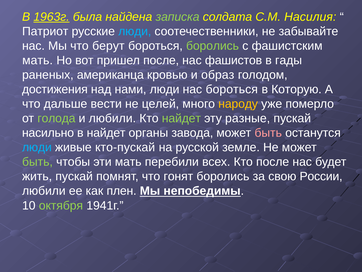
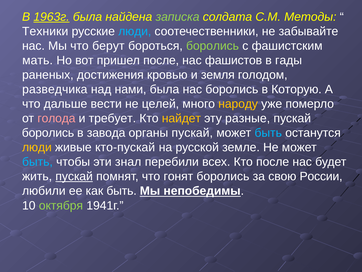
Насилия: Насилия -> Методы (310, 17)
Патриот: Патриот -> Техники (45, 31)
американца: американца -> достижения (110, 75)
образ: образ -> земля (218, 75)
достижения: достижения -> разведчика (55, 89)
нами люди: люди -> была (164, 89)
нас бороться: бороться -> боролись (232, 89)
голода colour: light green -> pink (56, 118)
и любили: любили -> требует (112, 118)
найдет colour: light green -> yellow (181, 118)
насильно: насильно -> боролись (48, 133)
в найдет: найдет -> завода (106, 133)
органы завода: завода -> пускай (192, 133)
быть colour: pink -> light blue (268, 133)
люди colour: light blue -> yellow (37, 147)
быть colour: light green -> light blue (37, 162)
эти мать: мать -> знал (128, 162)
пускай underline: none -> present (74, 176)
как плен: плен -> быть (122, 191)
